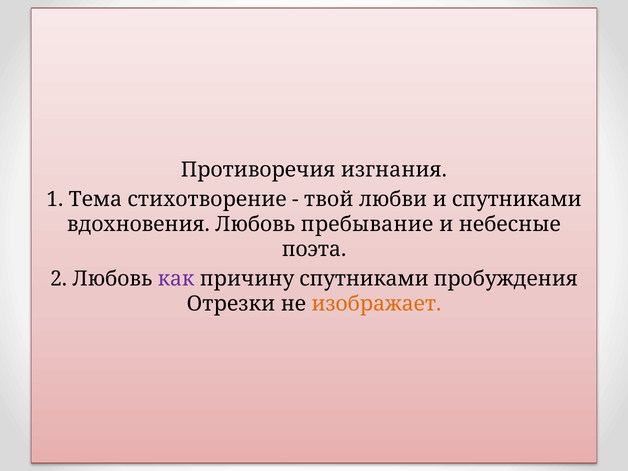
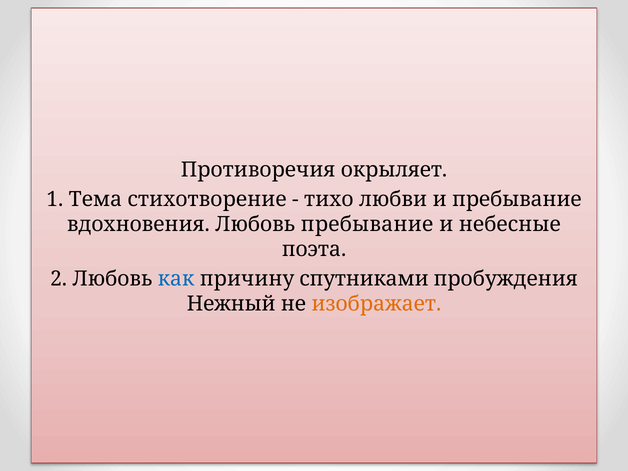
изгнания: изгнания -> окрыляет (394, 170)
твой: твой -> тихо (329, 199)
и спутниками: спутниками -> пребывание (517, 199)
как colour: purple -> blue (176, 279)
Отрезки: Отрезки -> Нежный (231, 304)
